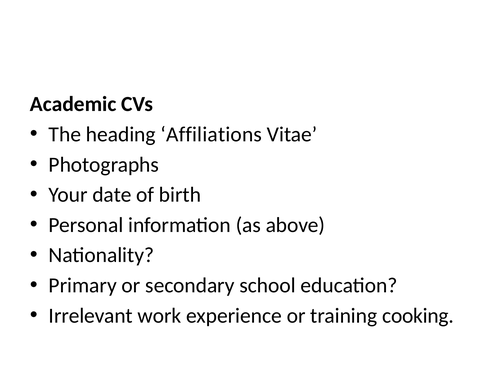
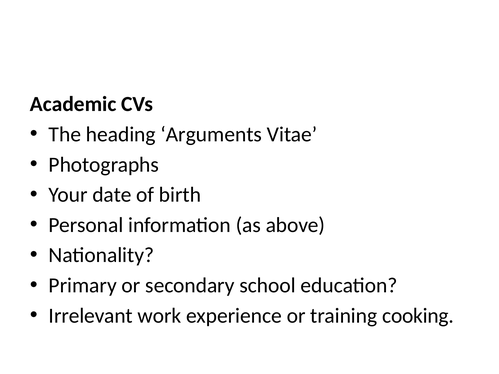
Affiliations: Affiliations -> Arguments (211, 134)
